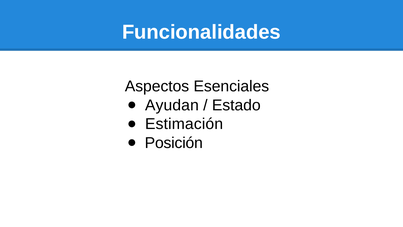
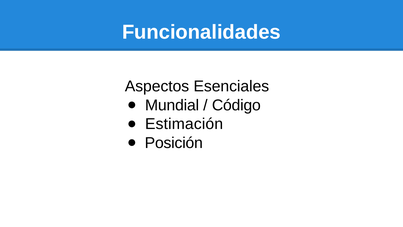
Ayudan: Ayudan -> Mundial (172, 105)
Estado: Estado -> Código (236, 105)
